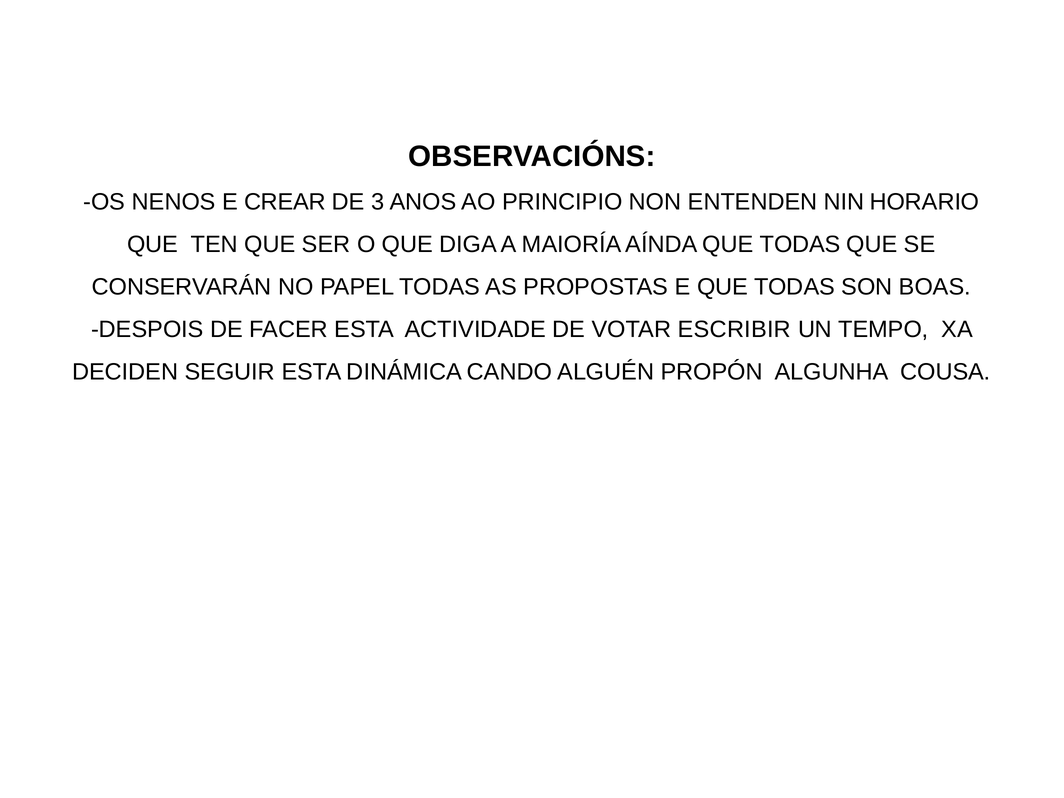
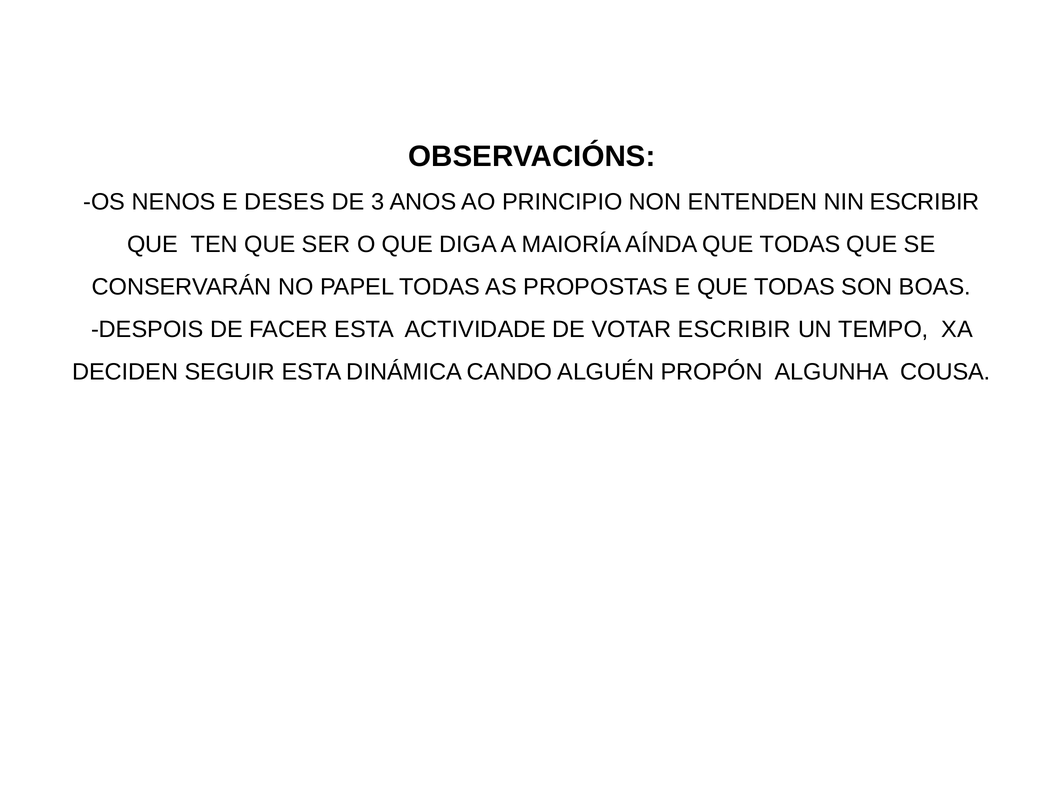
CREAR: CREAR -> DESES (285, 202)
NIN HORARIO: HORARIO -> ESCRIBIR (925, 202)
